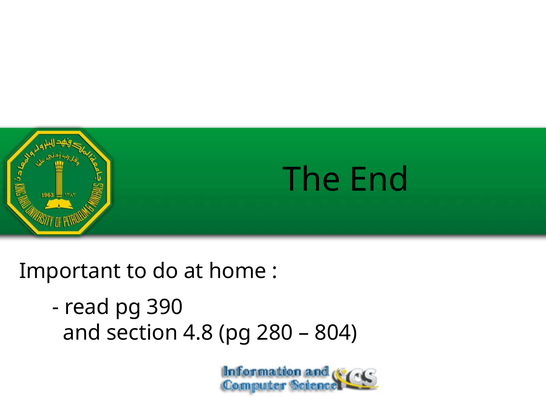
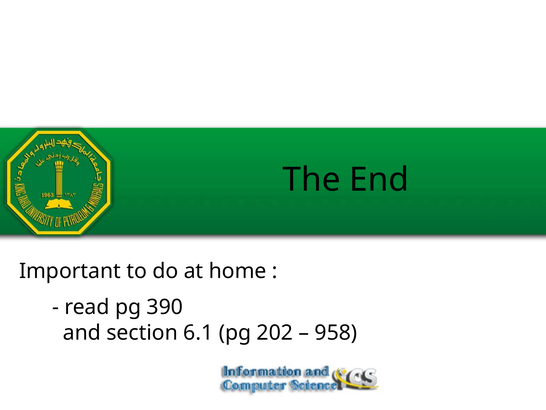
4.8: 4.8 -> 6.1 (198, 332)
280: 280 -> 202 (275, 332)
804: 804 -> 958 (336, 332)
